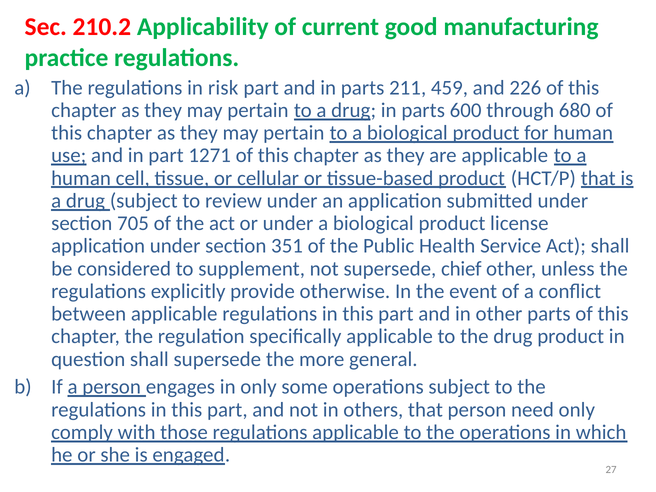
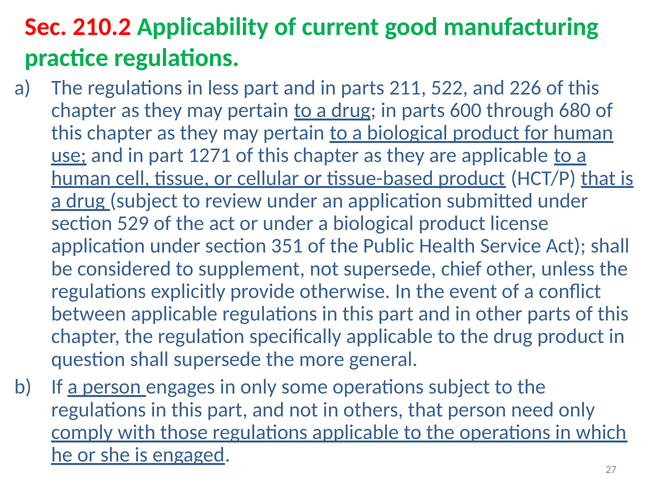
risk: risk -> less (223, 88)
459: 459 -> 522 (449, 88)
705: 705 -> 529 (133, 223)
